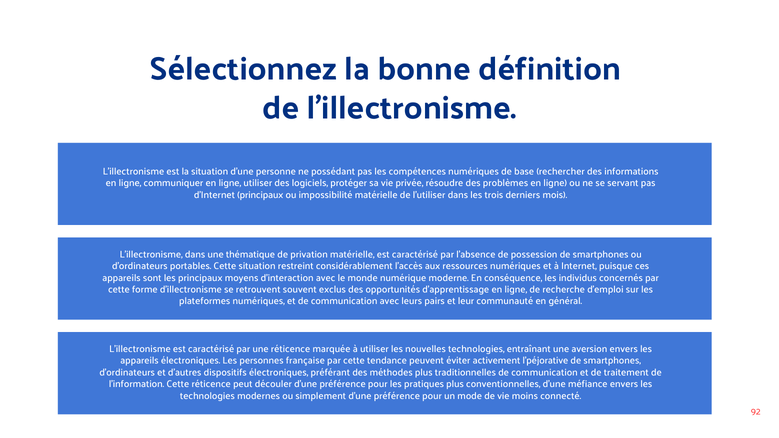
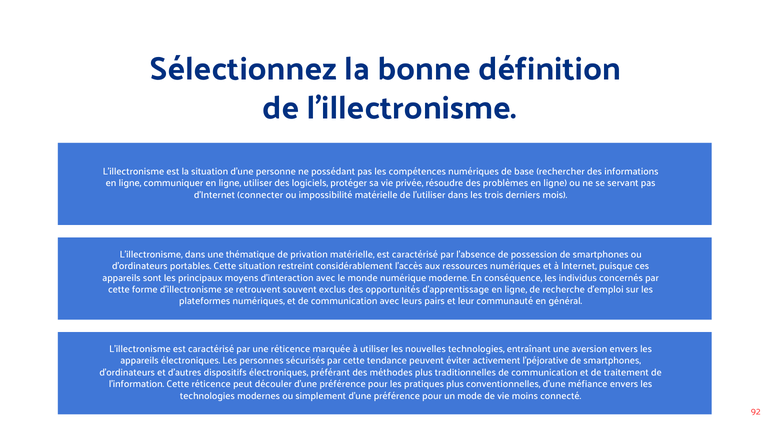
d'Internet principaux: principaux -> connecter (260, 195)
française: française -> sécurisés (305, 361)
